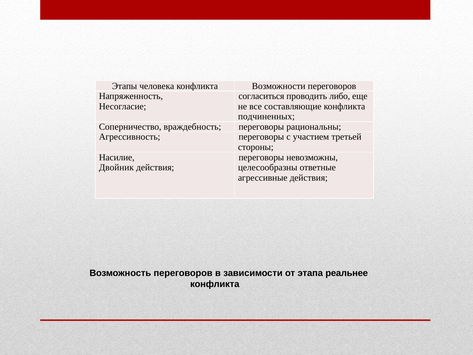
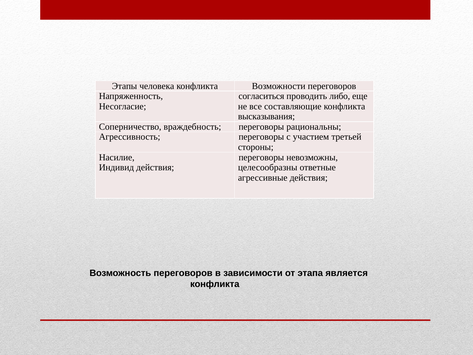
подчиненных: подчиненных -> высказывания (266, 116)
Двойник: Двойник -> Индивид (116, 167)
реальнее: реальнее -> является (347, 273)
